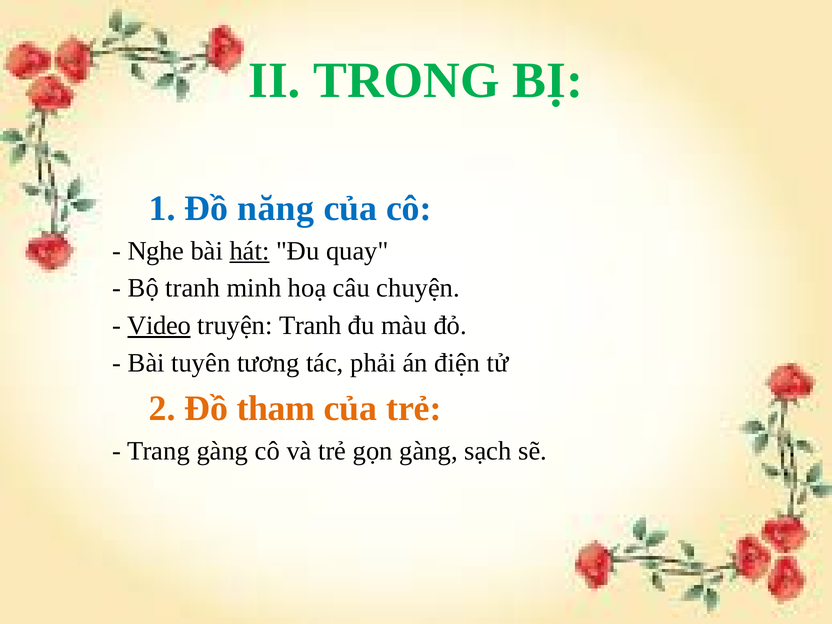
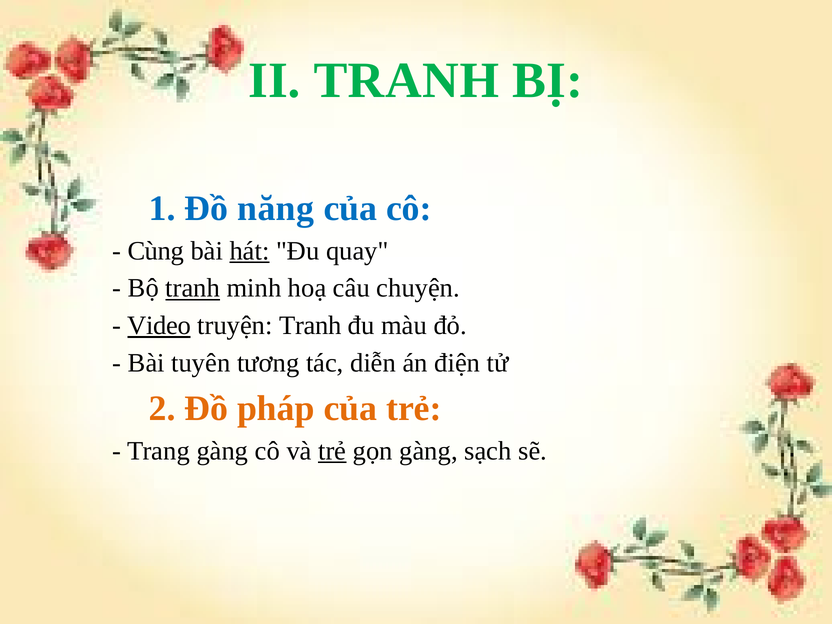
II TRONG: TRONG -> TRANH (406, 81)
Nghe: Nghe -> Cùng (156, 251)
tranh underline: none -> present (193, 288)
phải: phải -> diễn (373, 363)
tham: tham -> pháp (276, 408)
trẻ underline: none -> present (332, 451)
